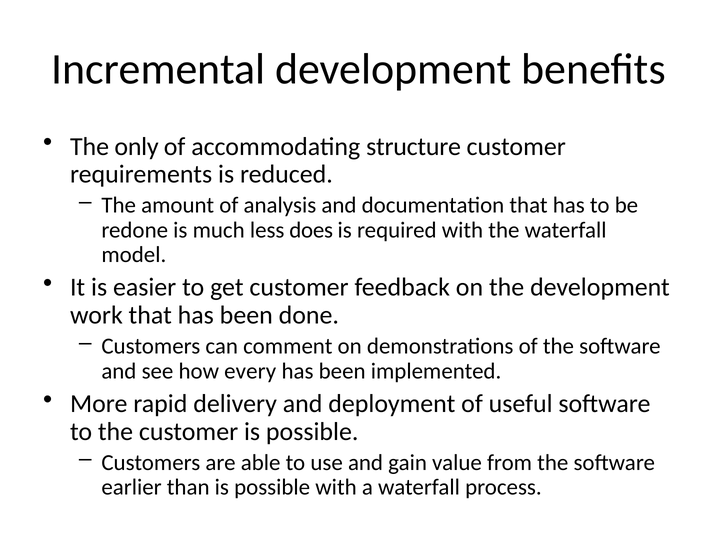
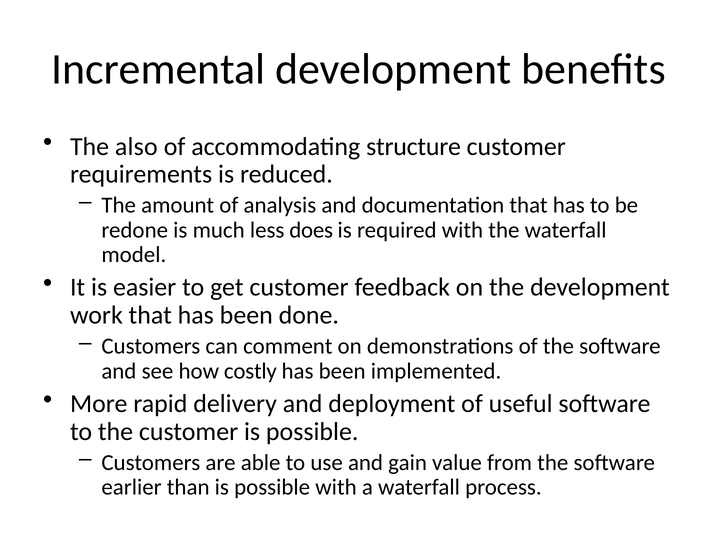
only: only -> also (136, 147)
every: every -> costly (250, 371)
